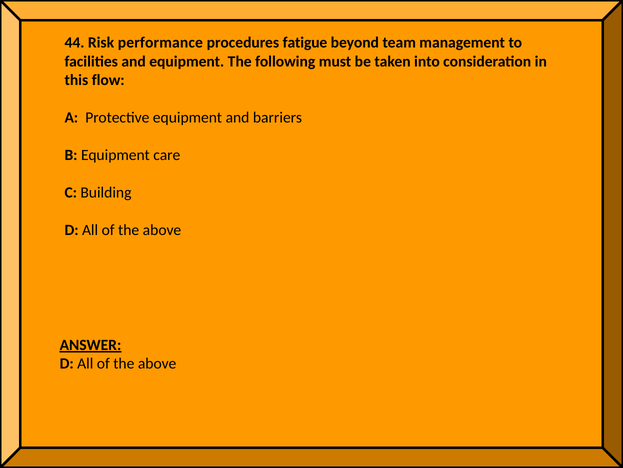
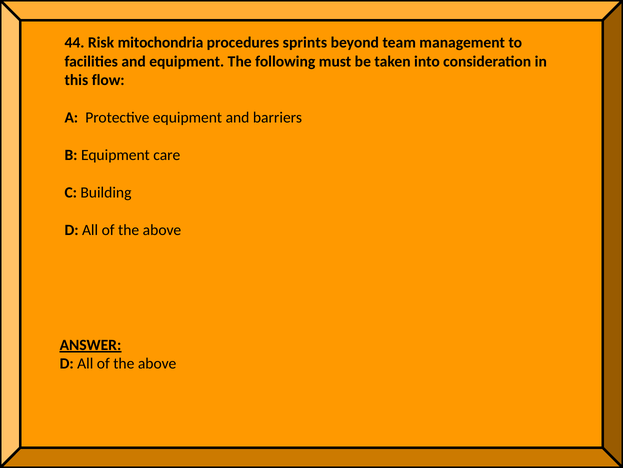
performance: performance -> mitochondria (161, 43)
fatigue: fatigue -> sprints (305, 43)
